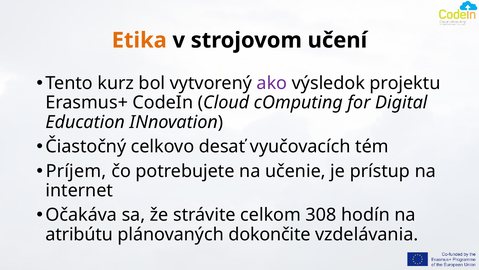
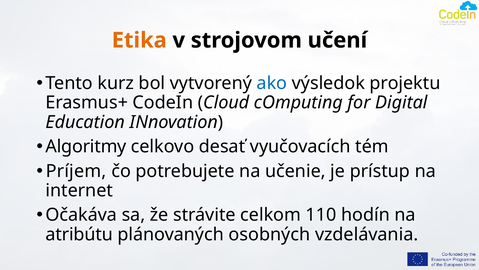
ako colour: purple -> blue (272, 83)
Čiastočný: Čiastočný -> Algoritmy (86, 146)
308: 308 -> 110 (321, 215)
dokončite: dokončite -> osobných (269, 234)
